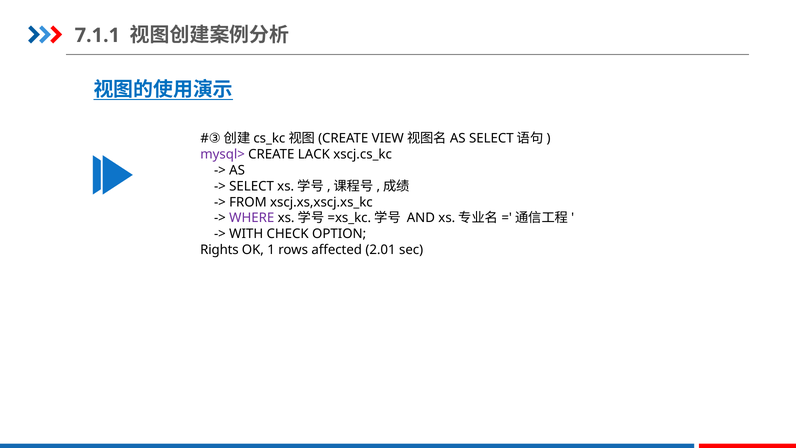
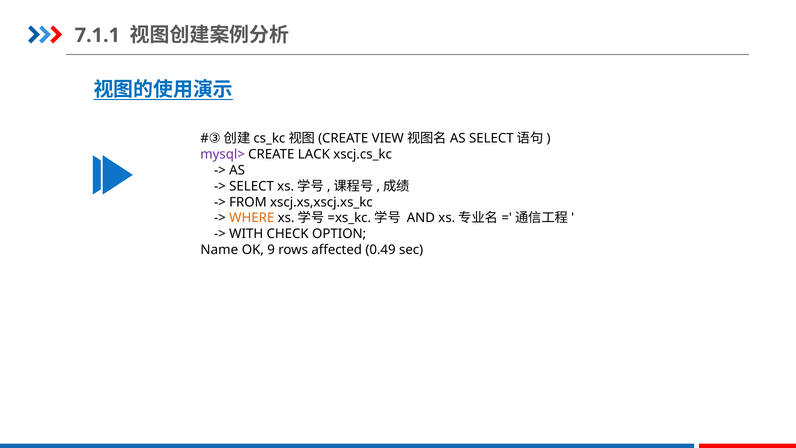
WHERE colour: purple -> orange (252, 218)
Rights: Rights -> Name (219, 250)
1: 1 -> 9 (271, 250)
2.01: 2.01 -> 0.49 (381, 250)
